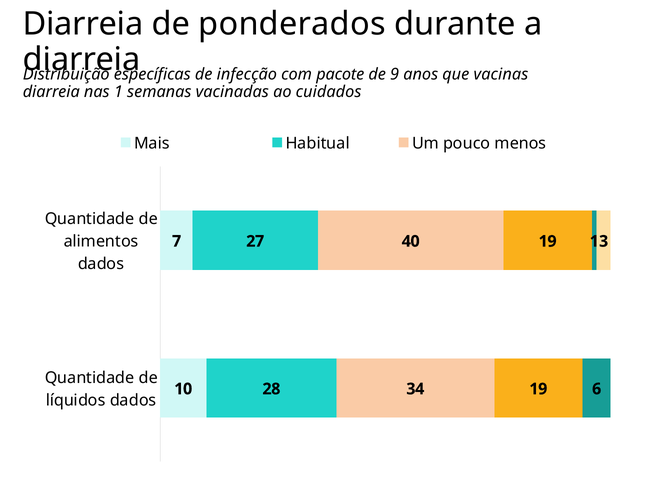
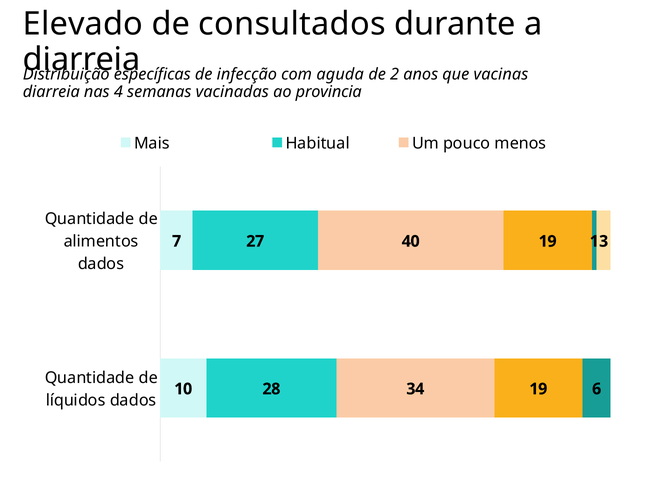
Diarreia: Diarreia -> Elevado (83, 24)
ponderados: ponderados -> consultados (292, 24)
pacote: pacote -> aguda (340, 74)
9: 9 -> 2 (395, 74)
1: 1 -> 4 (118, 92)
cuidados: cuidados -> provincia (329, 92)
